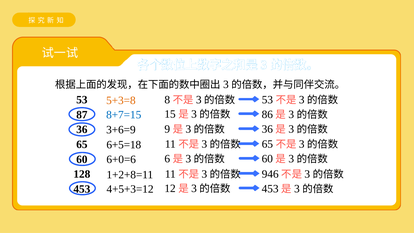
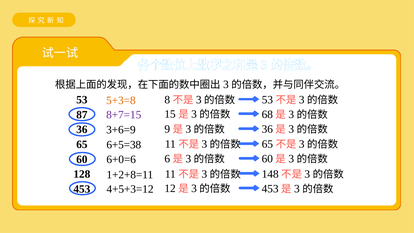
8+7=15 colour: blue -> purple (124, 115)
86: 86 -> 68 (267, 114)
6+5=18: 6+5=18 -> 6+5=38 (124, 145)
946: 946 -> 148 (270, 174)
